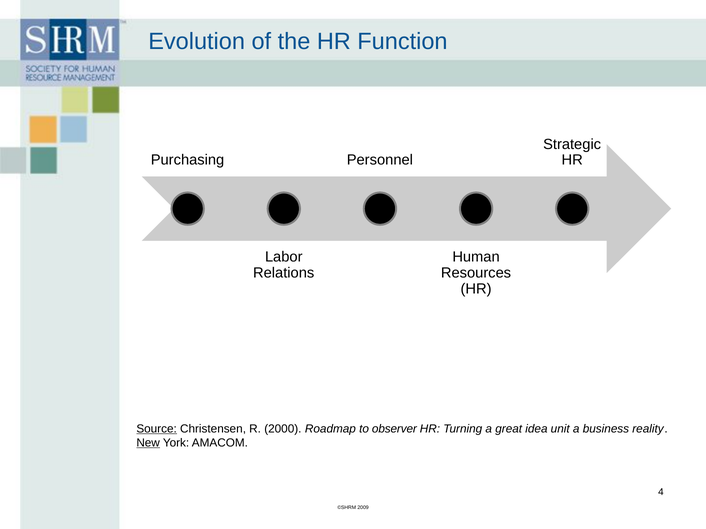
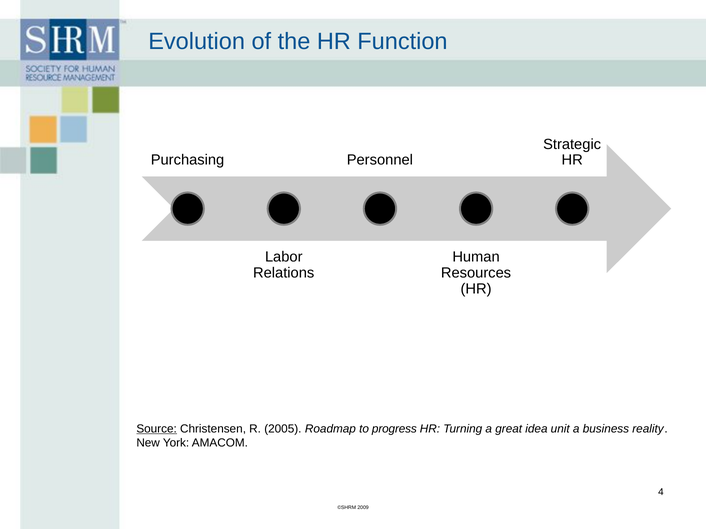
2000: 2000 -> 2005 (283, 429)
observer: observer -> progress (394, 429)
New underline: present -> none (148, 443)
